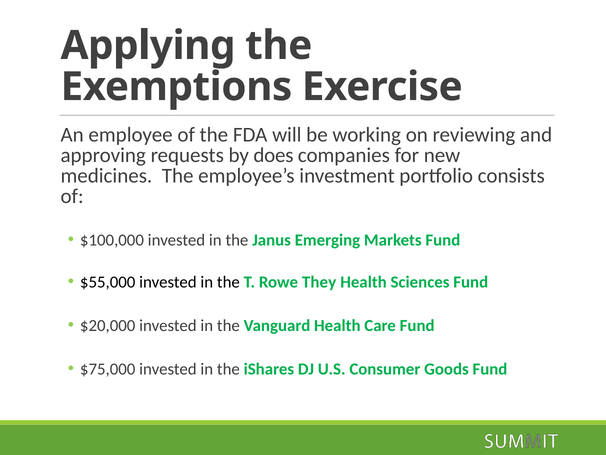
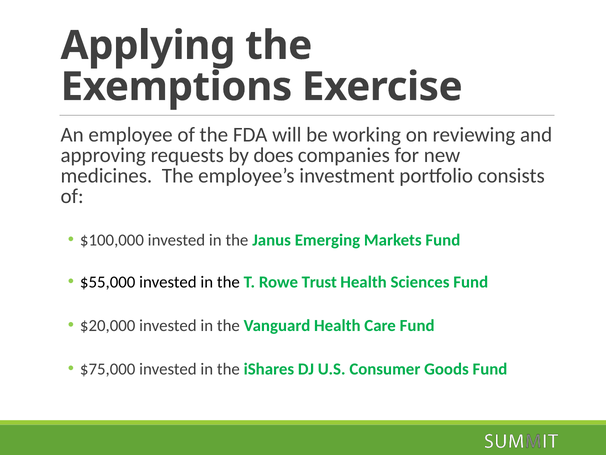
They: They -> Trust (319, 282)
